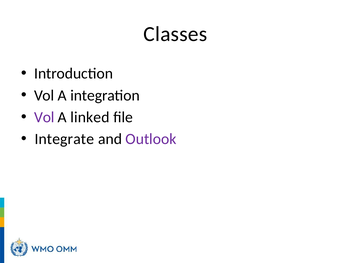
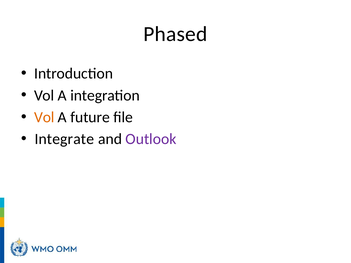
Classes: Classes -> Phased (175, 34)
Vol colour: purple -> orange (44, 117)
linked: linked -> future (90, 117)
